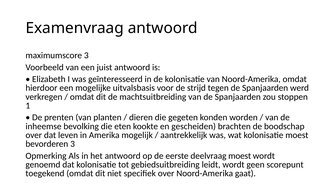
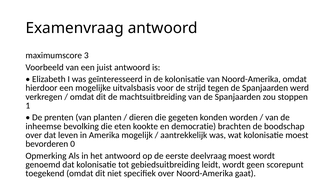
gescheiden: gescheiden -> democratie (194, 127)
bevorderen 3: 3 -> 0 (73, 144)
